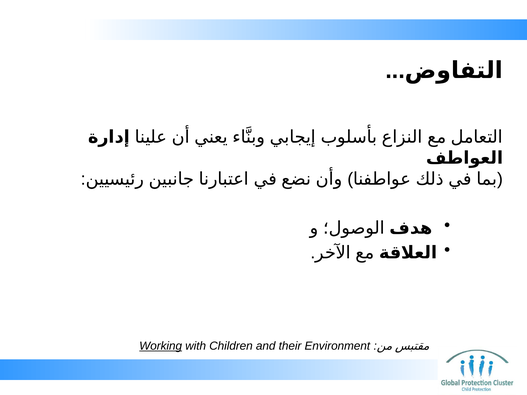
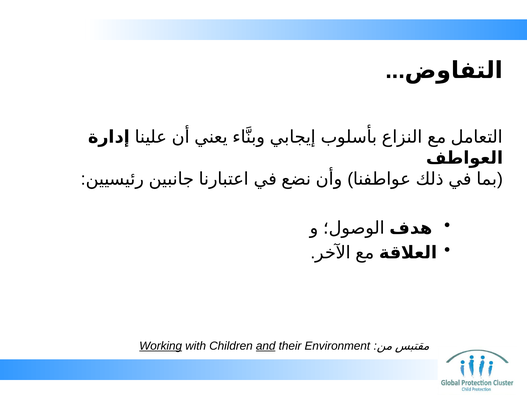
and underline: none -> present (266, 346)
